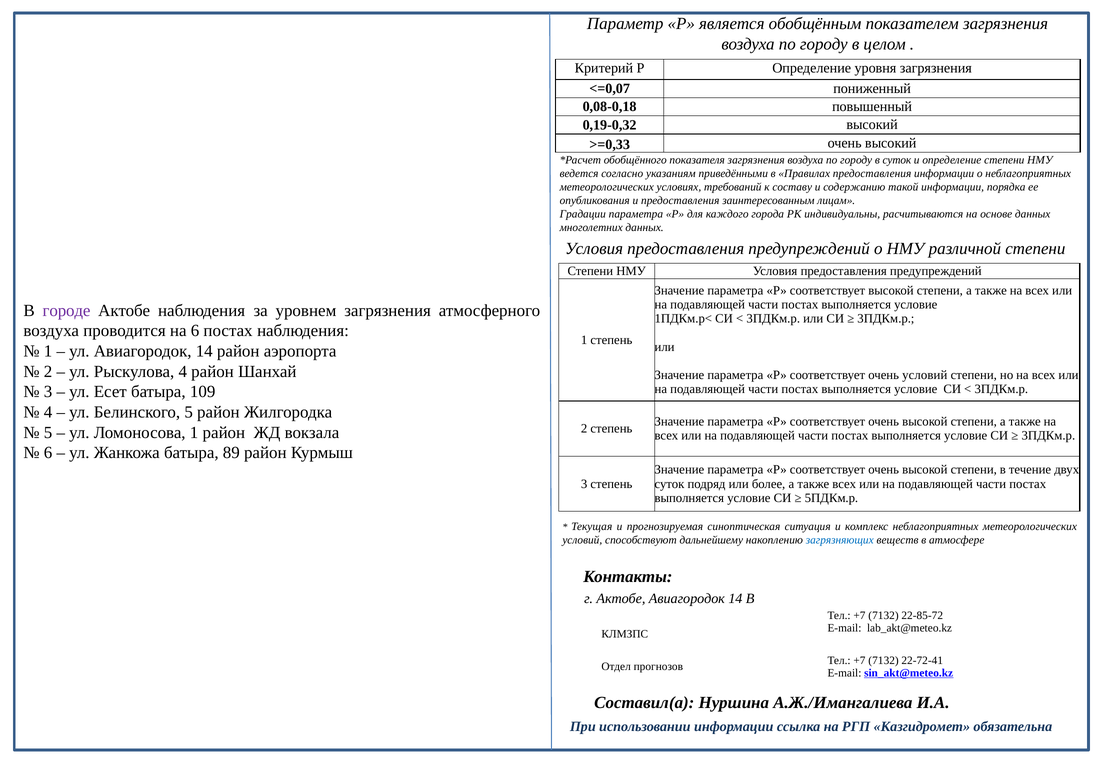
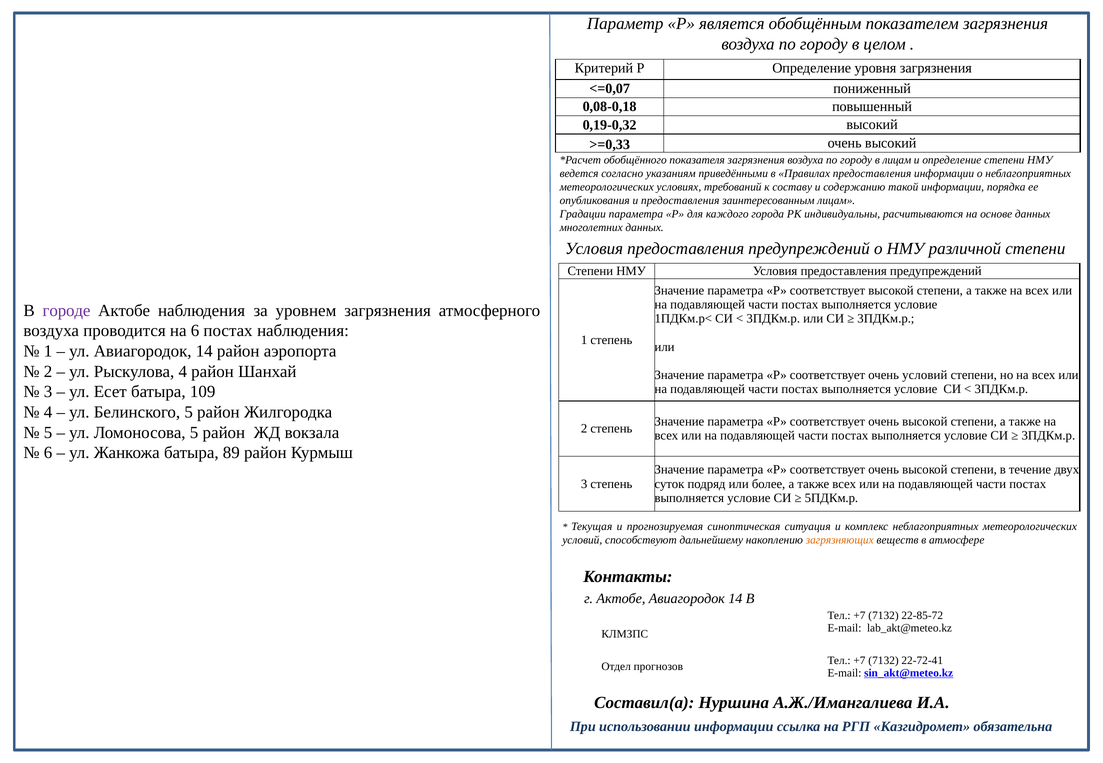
в суток: суток -> лицам (897, 160)
Ломоносова 1: 1 -> 5 (194, 433)
загрязняющих colour: blue -> orange (840, 540)
